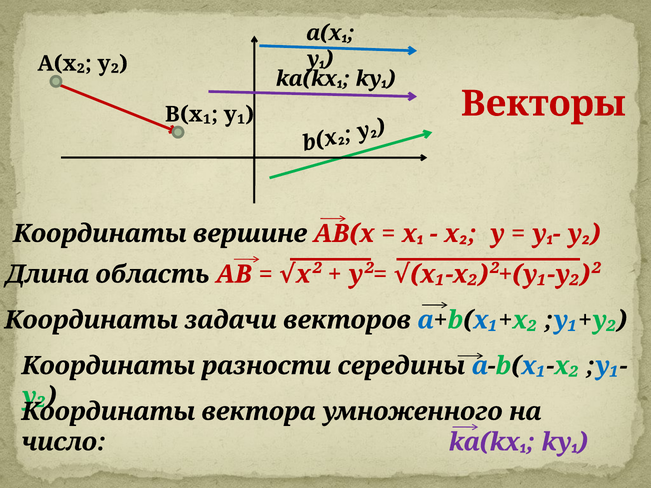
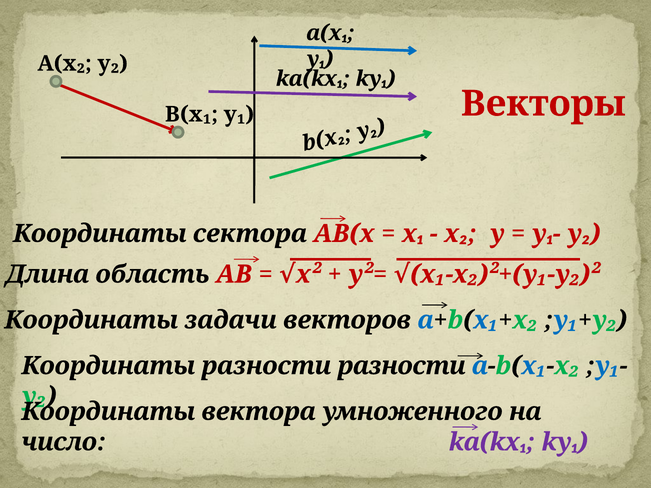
вершине: вершине -> сектора (250, 234)
разности середины: середины -> разности (402, 366)
